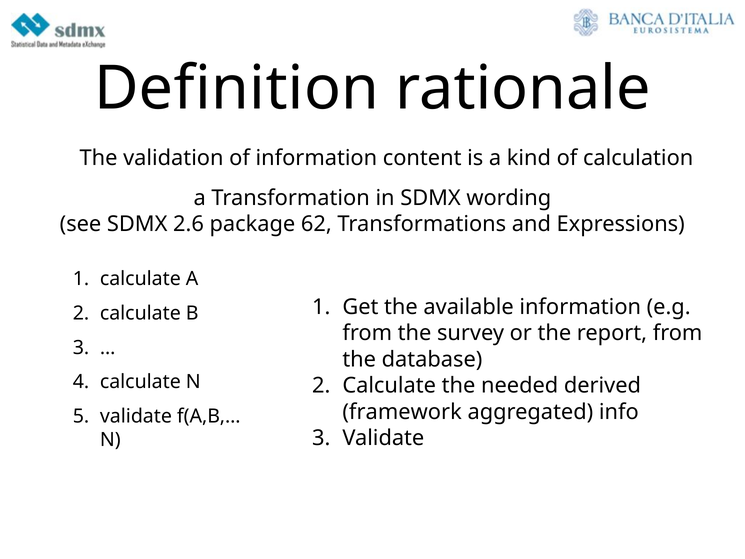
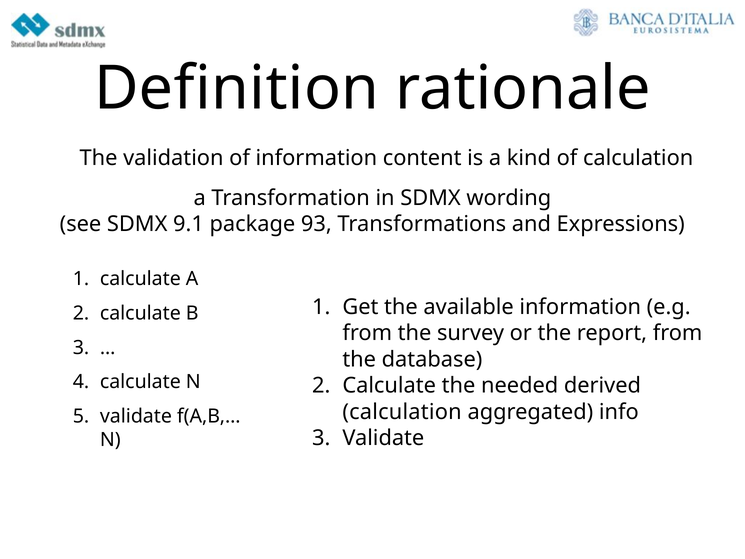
2.6: 2.6 -> 9.1 (188, 224)
62: 62 -> 93 (316, 224)
framework: framework -> calculation (402, 412)
